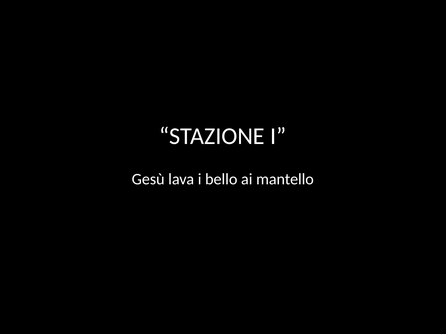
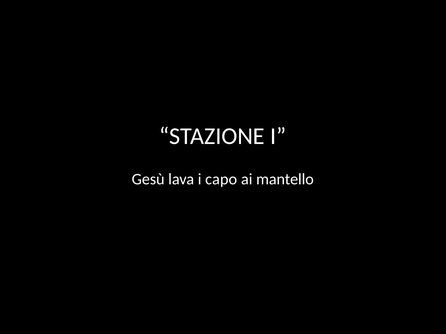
bello: bello -> capo (221, 179)
